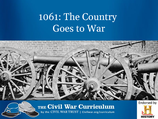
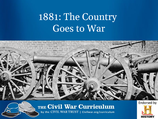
1061: 1061 -> 1881 (50, 17)
